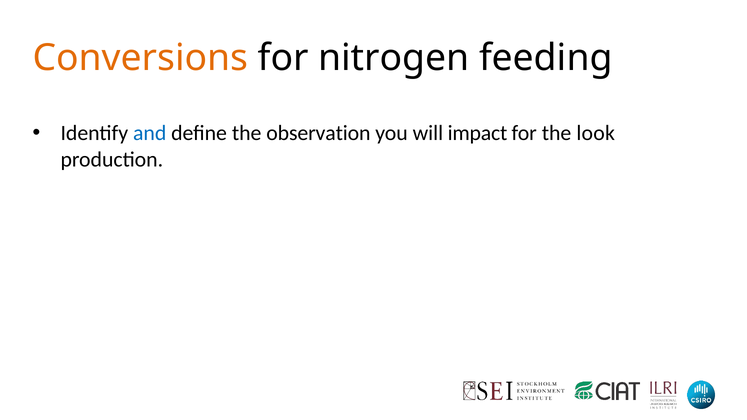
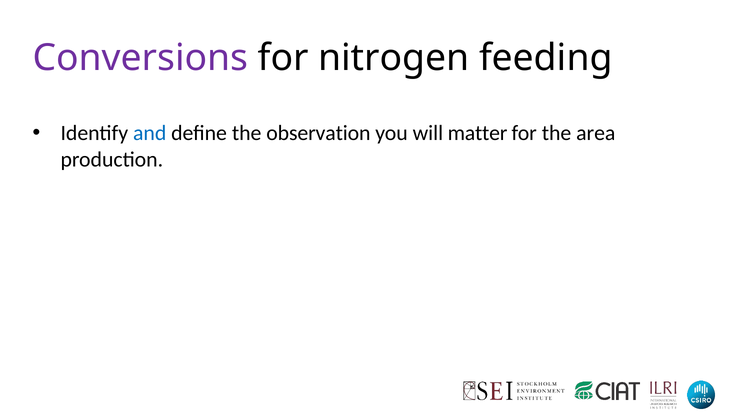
Conversions colour: orange -> purple (140, 58)
impact: impact -> matter (477, 133)
look: look -> area (596, 133)
